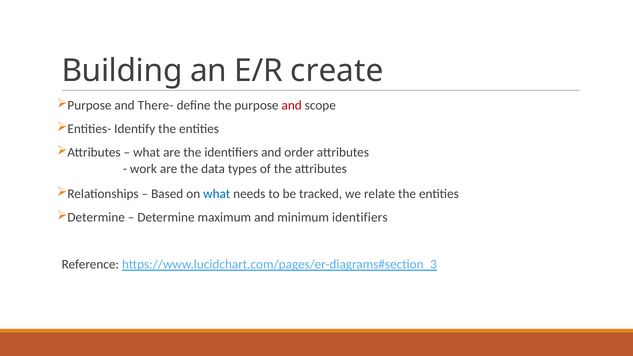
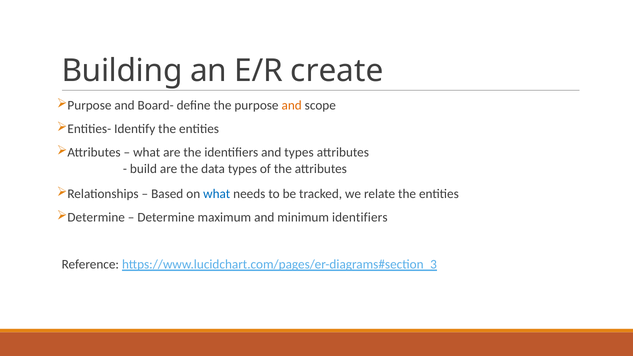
There-: There- -> Board- (156, 105)
and colour: red -> orange (292, 105)
and order: order -> types (299, 152)
work: work -> build (143, 169)
